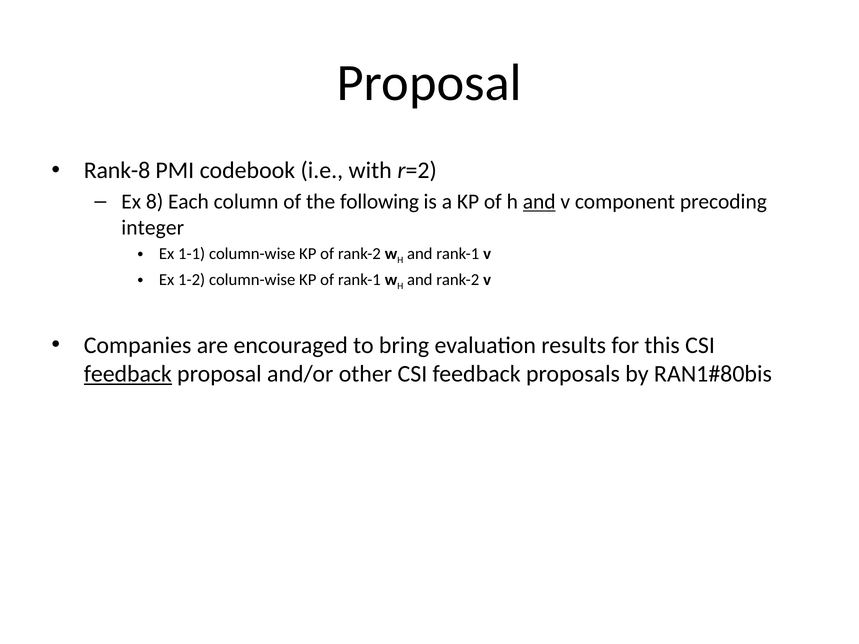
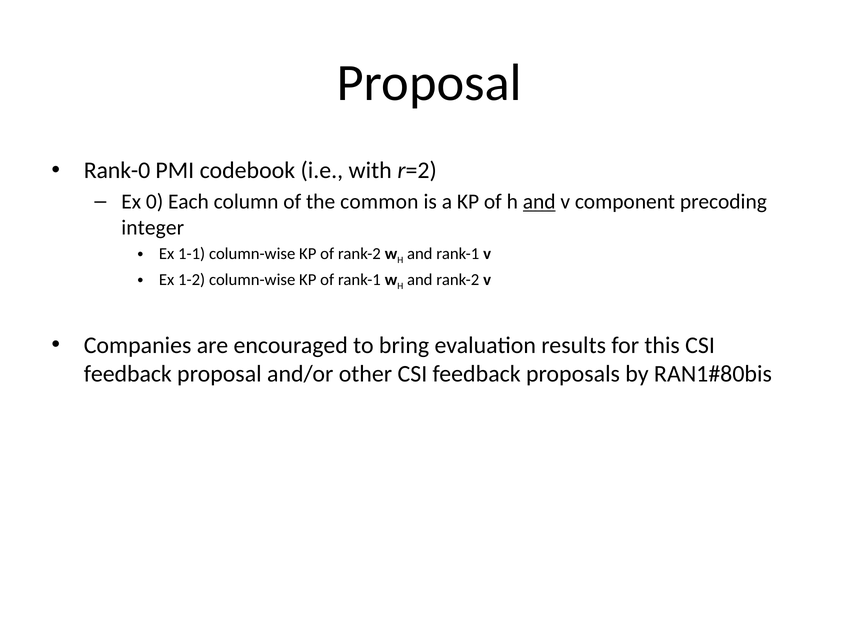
Rank-8: Rank-8 -> Rank-0 (117, 171)
8: 8 -> 0 (155, 202)
following: following -> common (379, 202)
feedback underline: present -> none (128, 374)
